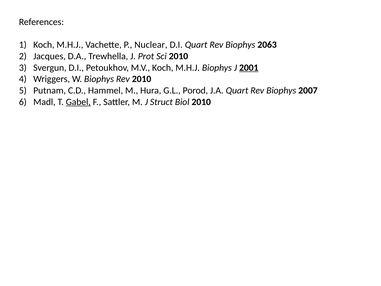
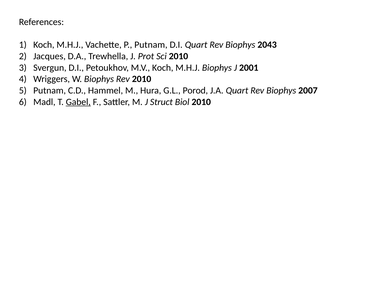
P Nuclear: Nuclear -> Putnam (151, 45)
2063: 2063 -> 2043 (267, 45)
2001 underline: present -> none (249, 68)
